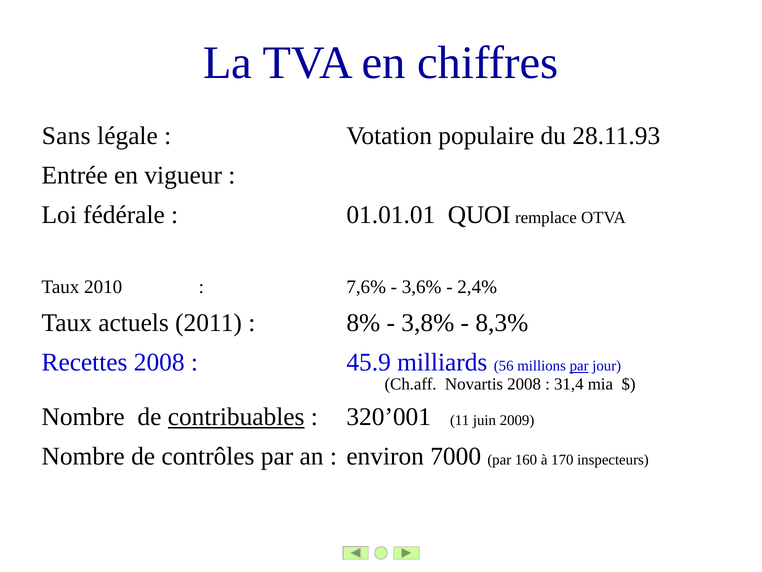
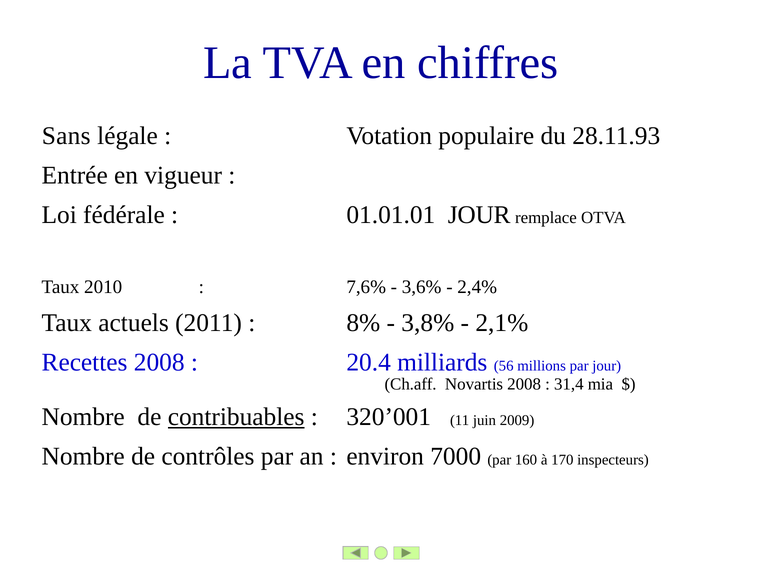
01.01.01 QUOI: QUOI -> JOUR (479, 215)
8,3%: 8,3% -> 2,1% (502, 323)
45.9: 45.9 -> 20.4 (369, 362)
par underline: present -> none (579, 366)
